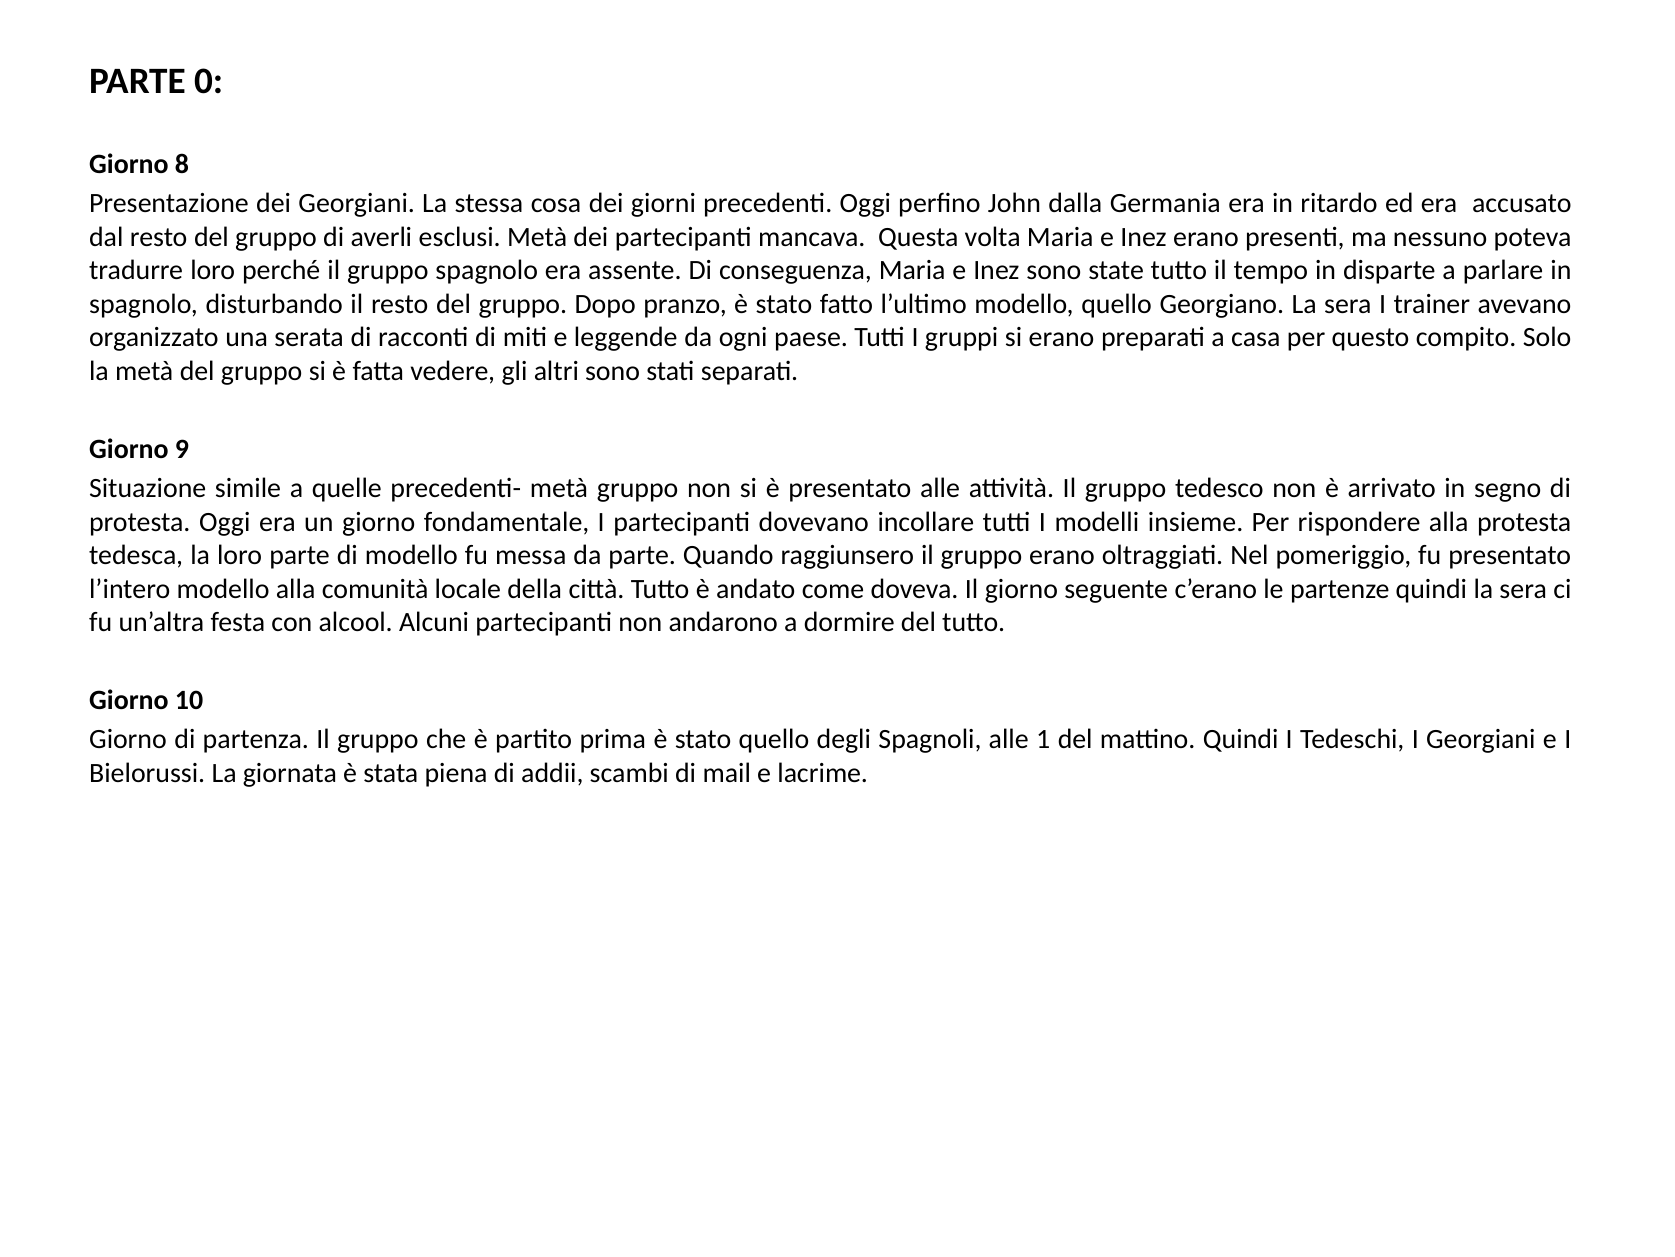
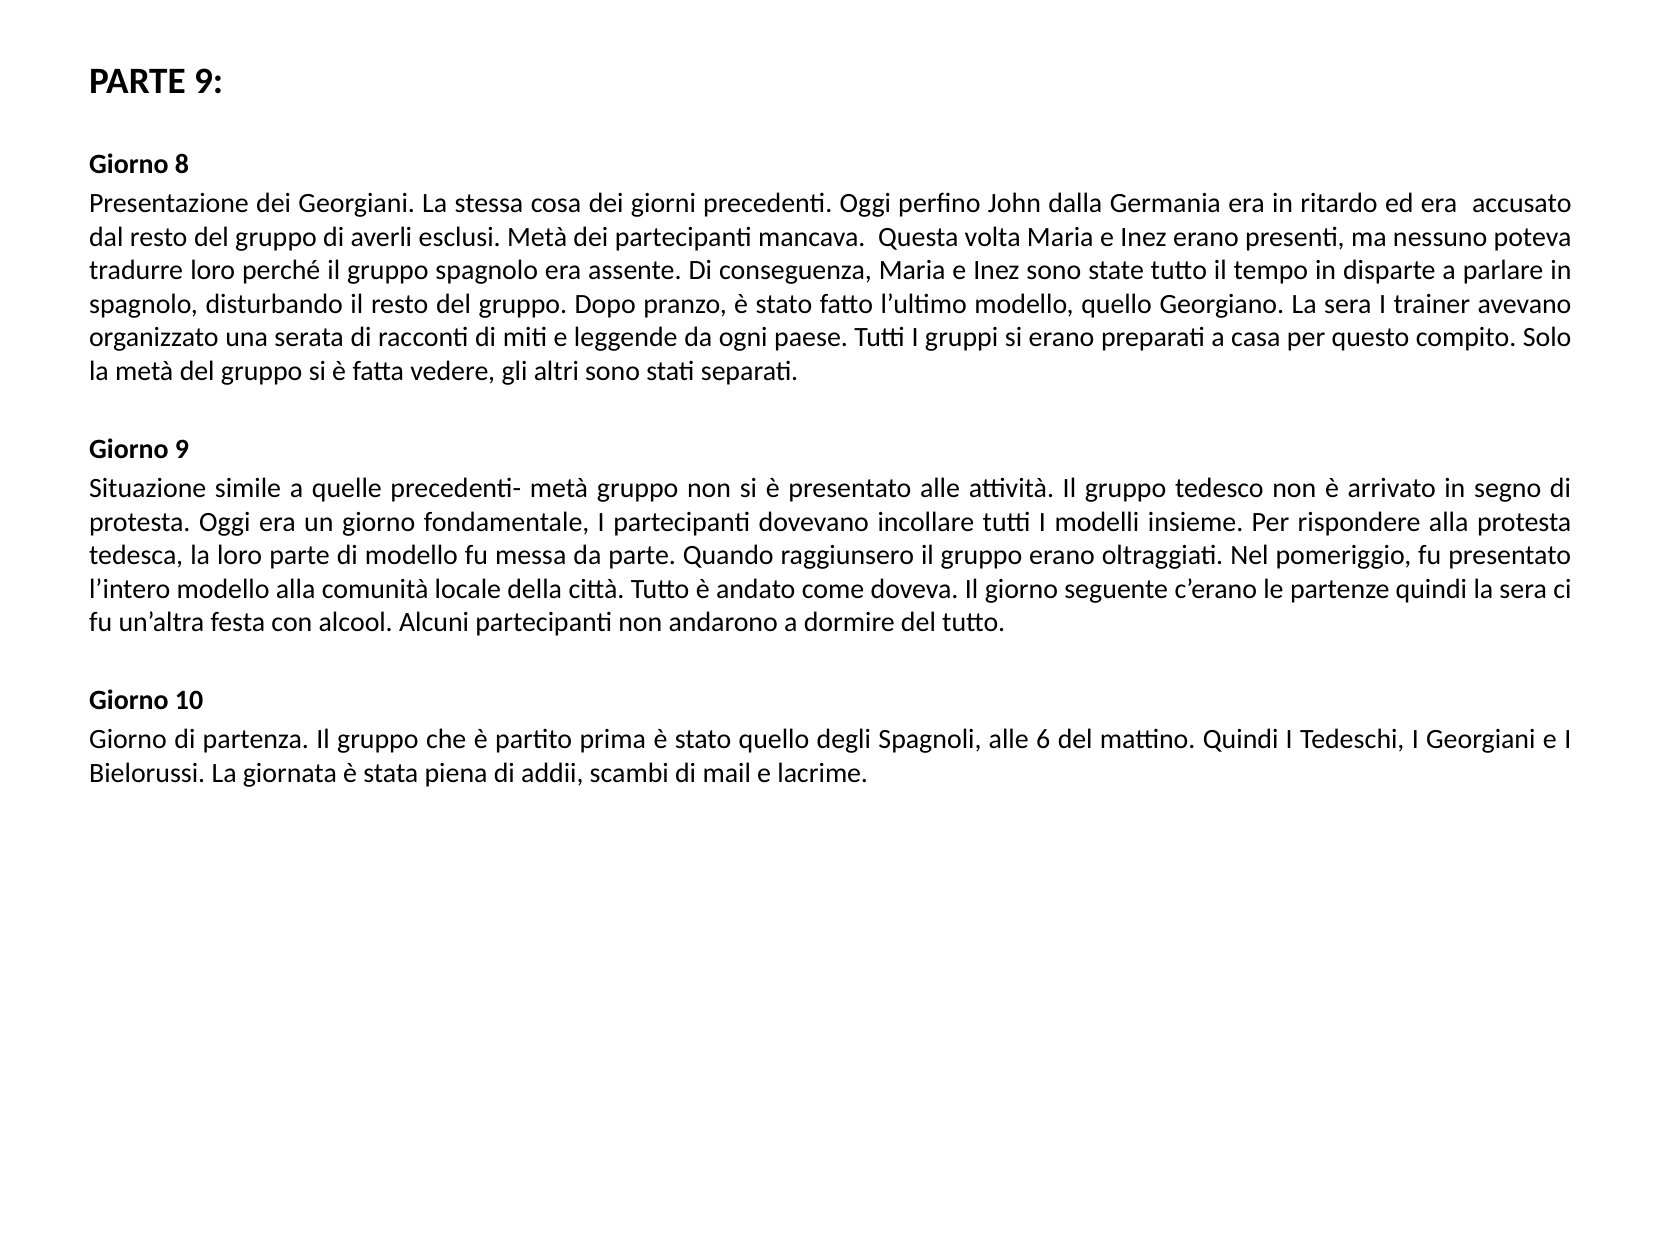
PARTE 0: 0 -> 9 (209, 81)
1: 1 -> 6 (1043, 739)
